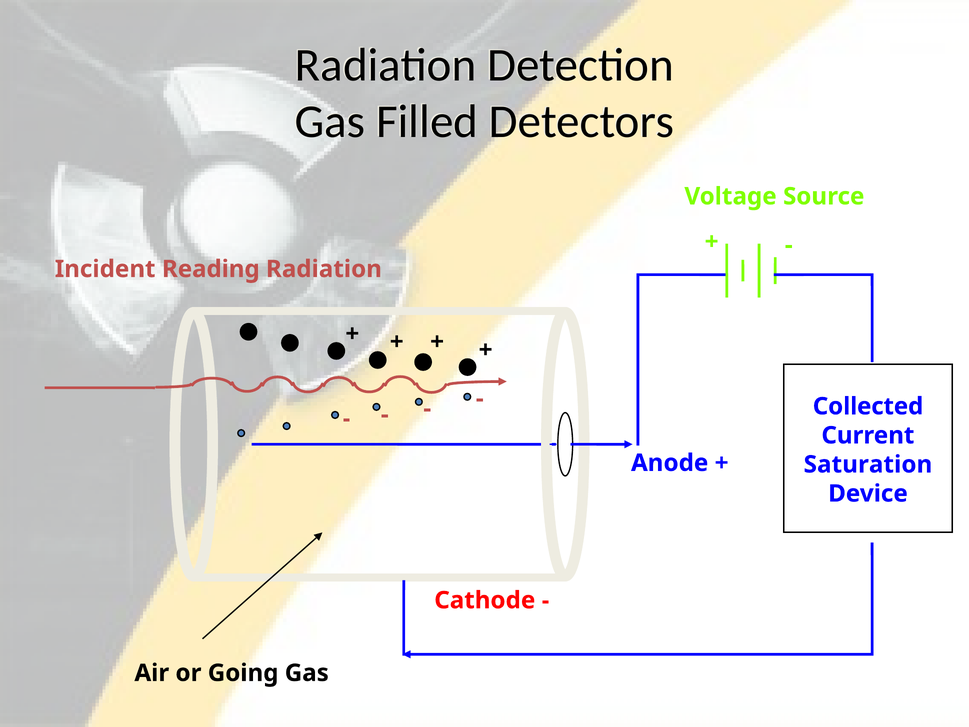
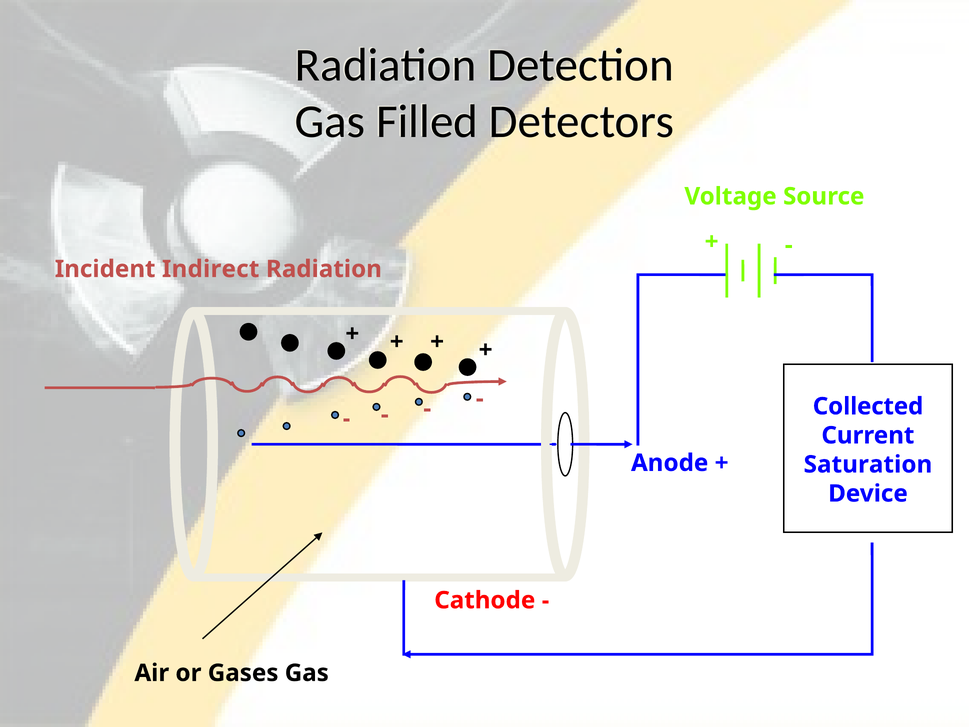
Reading: Reading -> Indirect (211, 269)
Going: Going -> Gases (243, 673)
